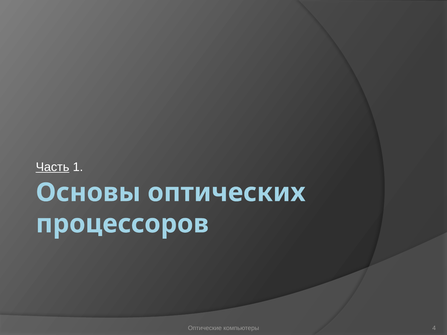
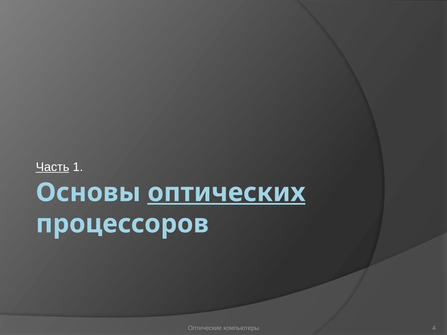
оптических underline: none -> present (226, 193)
